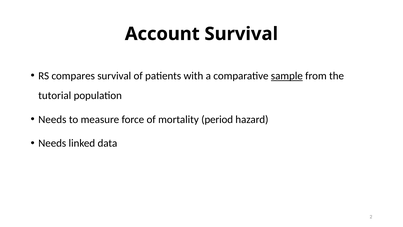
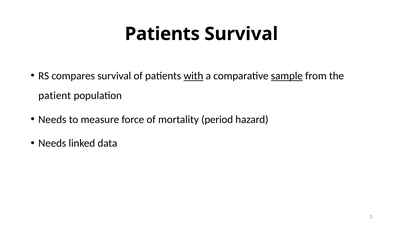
Account: Account -> Patients (162, 34)
with underline: none -> present (193, 76)
tutorial: tutorial -> patient (55, 95)
